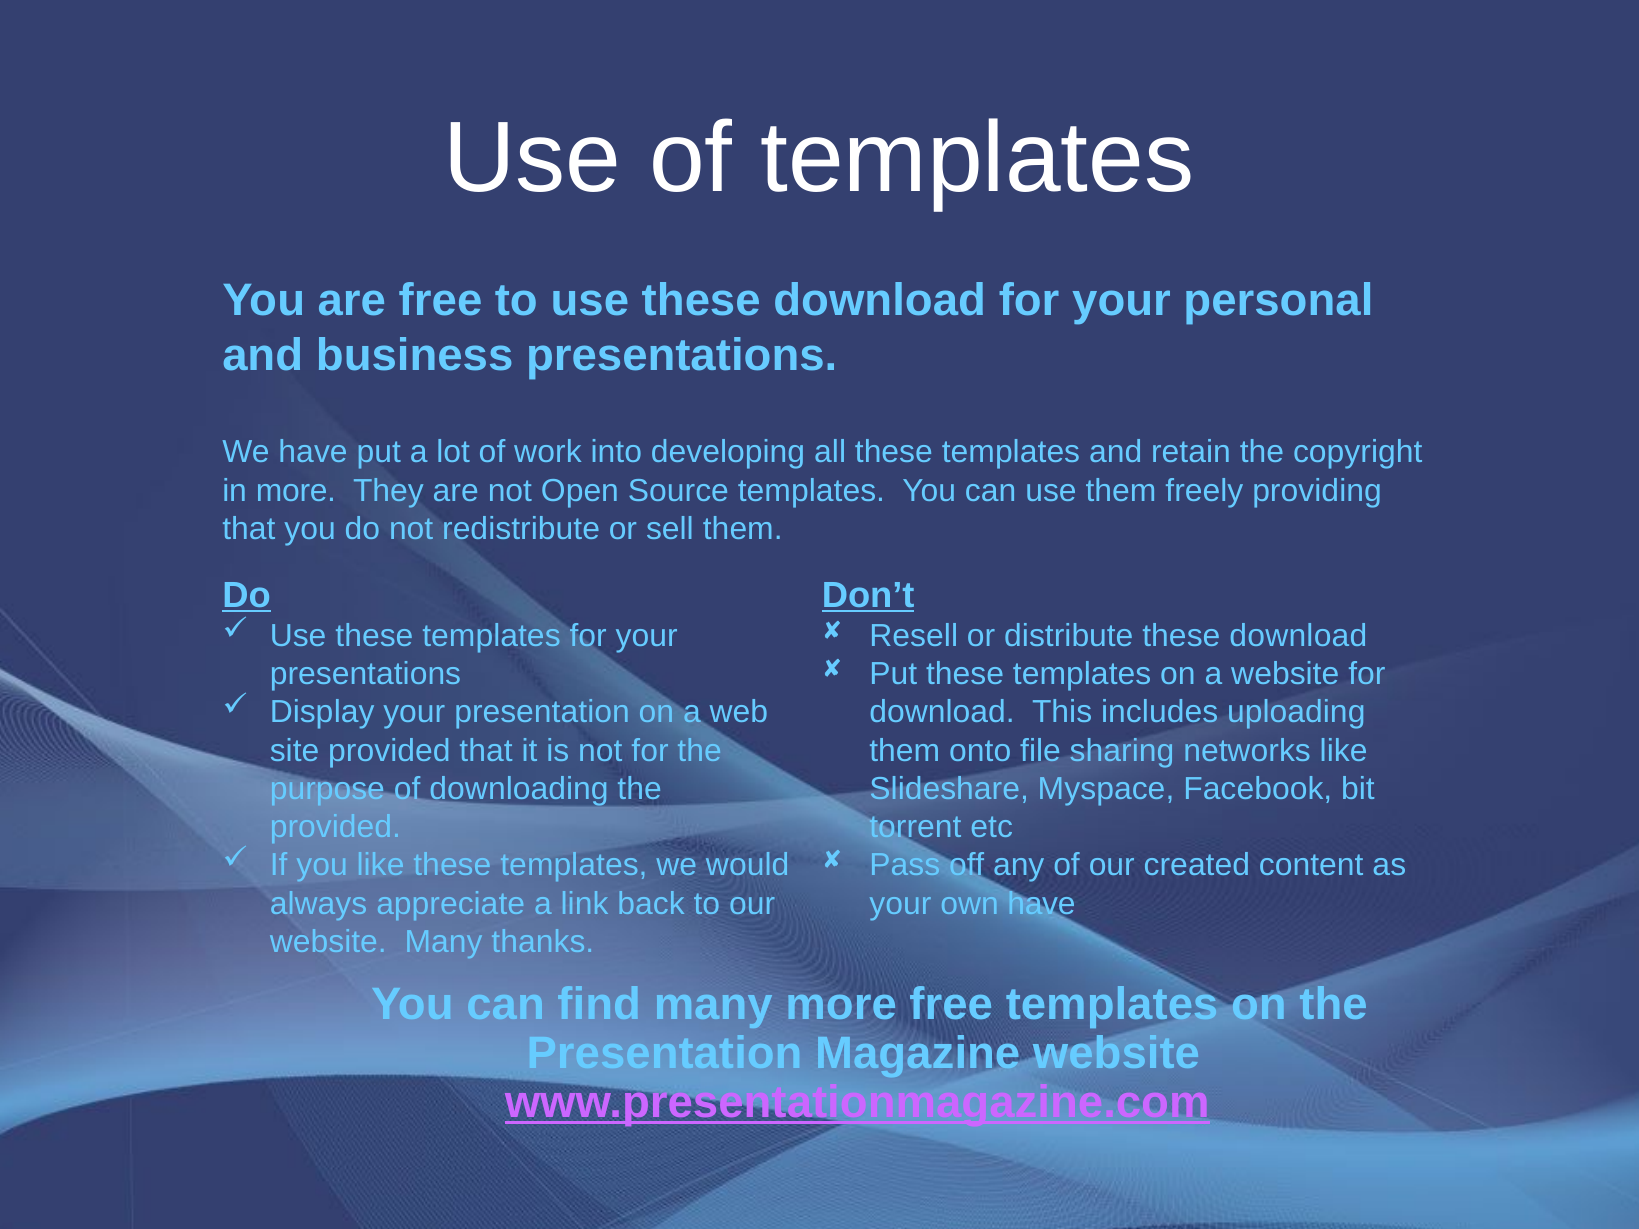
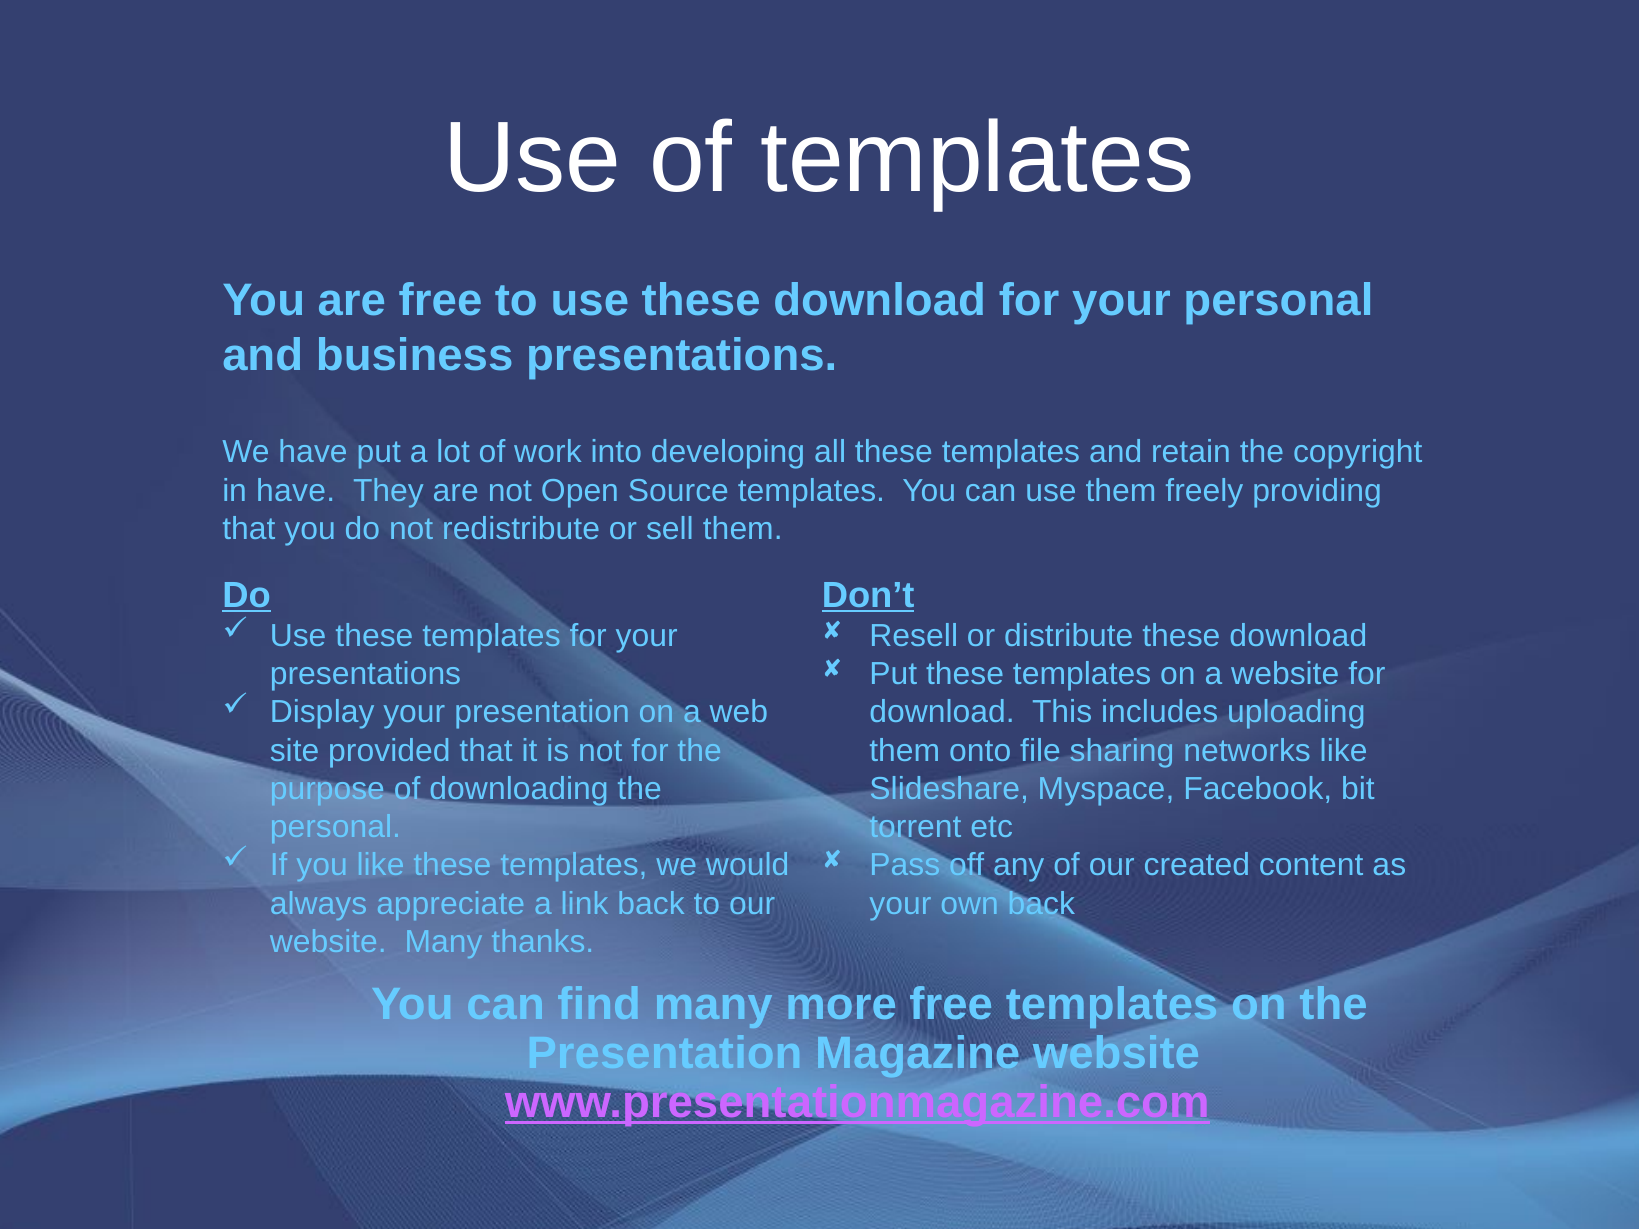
in more: more -> have (296, 491)
provided: provided -> personal (335, 827)
own have: have -> back (1041, 904)
